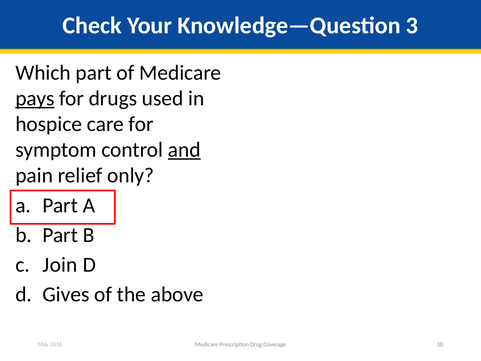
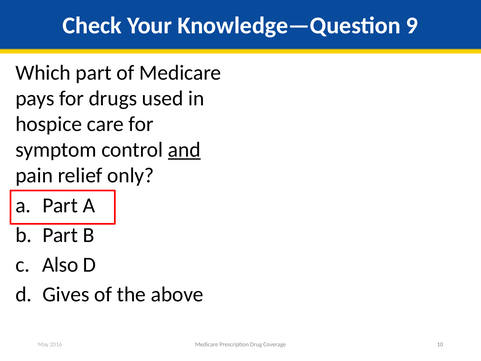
3: 3 -> 9 (412, 26)
pays underline: present -> none (35, 98)
Join: Join -> Also (60, 265)
